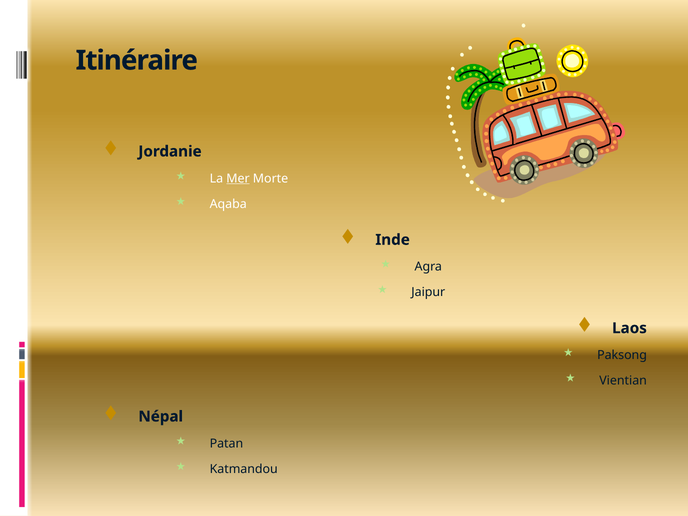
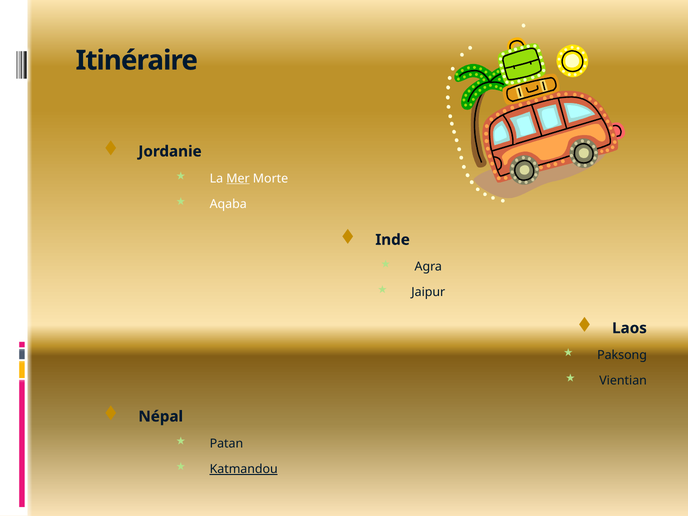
Katmandou underline: none -> present (244, 469)
